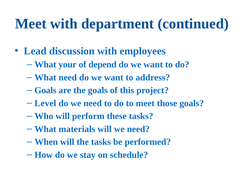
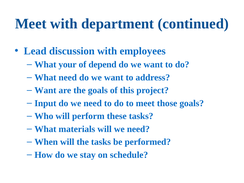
Goals: Goals -> Want (45, 90)
Level: Level -> Input (45, 103)
